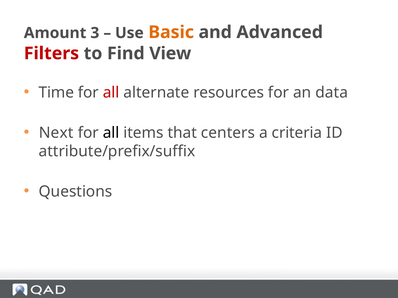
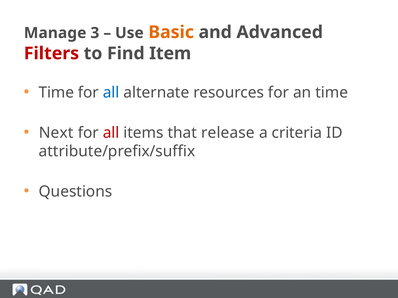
Amount: Amount -> Manage (55, 33)
View: View -> Item (170, 54)
all colour: red -> blue (111, 93)
an data: data -> time (332, 93)
all colour: black -> red (111, 133)
centers: centers -> release (228, 133)
